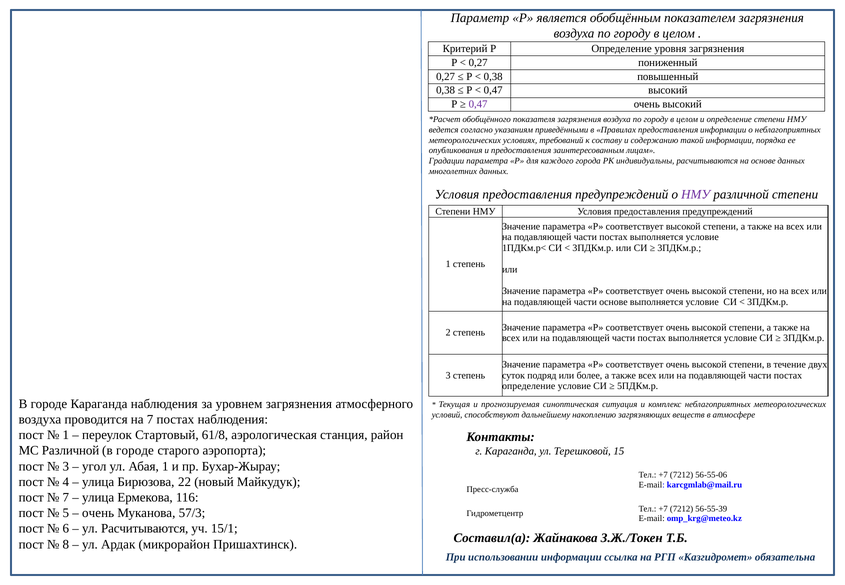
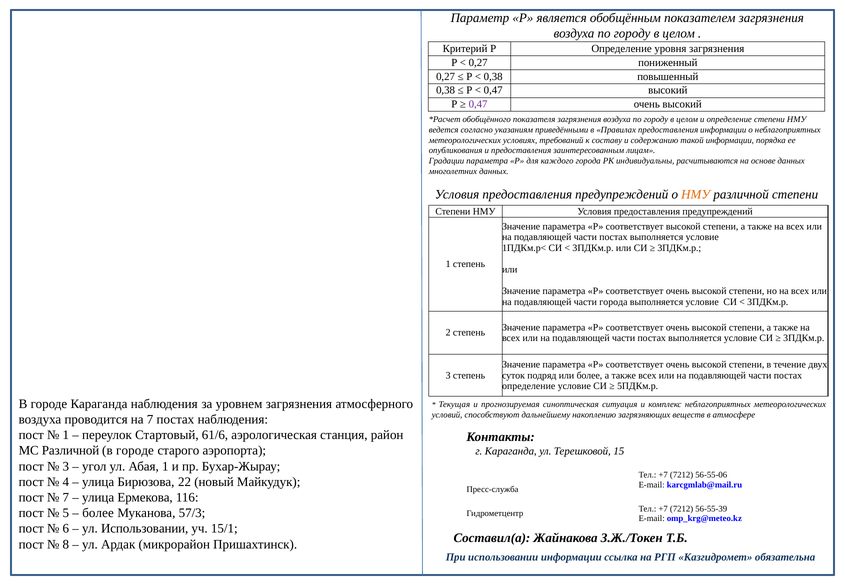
НМУ colour: purple -> orange (696, 194)
части основе: основе -> города (613, 302)
61/8: 61/8 -> 61/6 (215, 435)
очень: очень -> более (98, 513)
ул Расчитываются: Расчитываются -> Использовании (145, 529)
